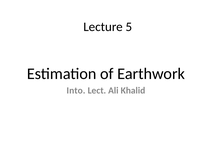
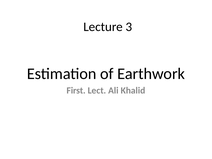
5: 5 -> 3 (129, 27)
Into: Into -> First (76, 91)
